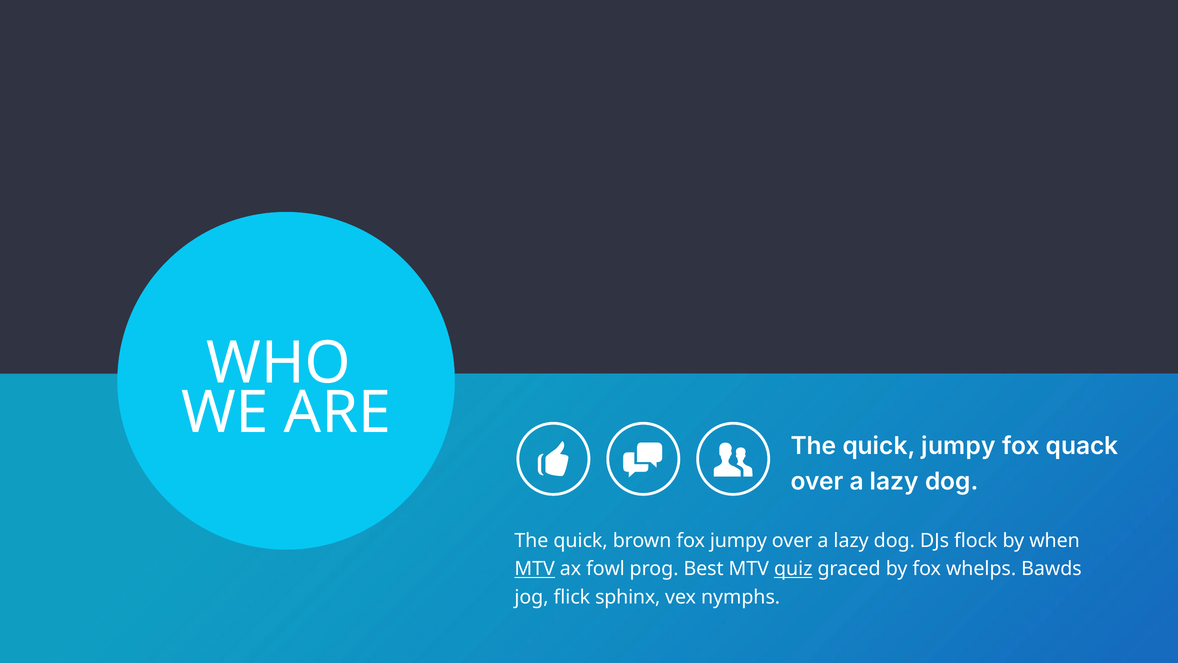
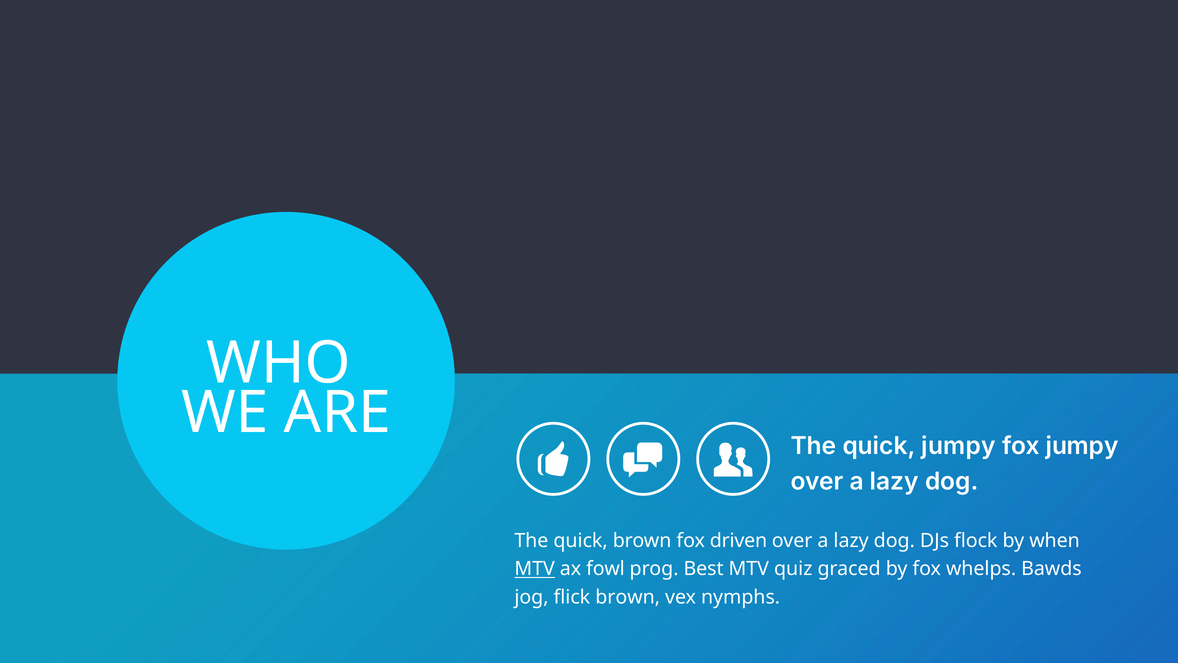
fox quack: quack -> jumpy (1082, 446)
fox jumpy: jumpy -> driven (738, 540)
quiz underline: present -> none (793, 569)
flick sphinx: sphinx -> brown (628, 597)
